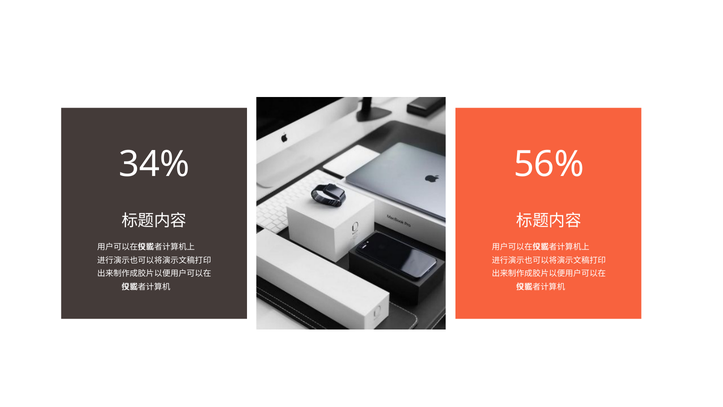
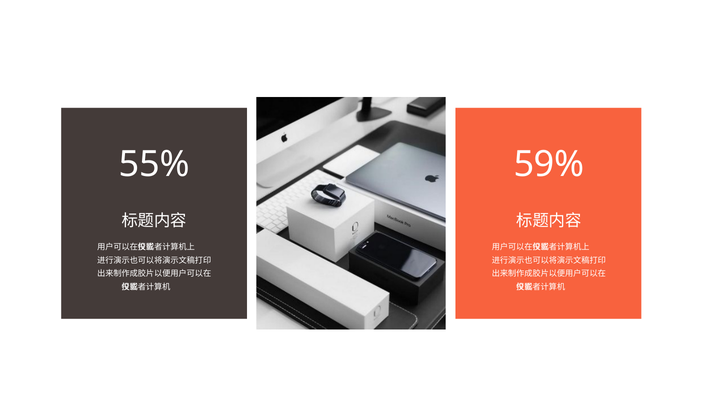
34%: 34% -> 55% (154, 164)
56%: 56% -> 59% (549, 164)
